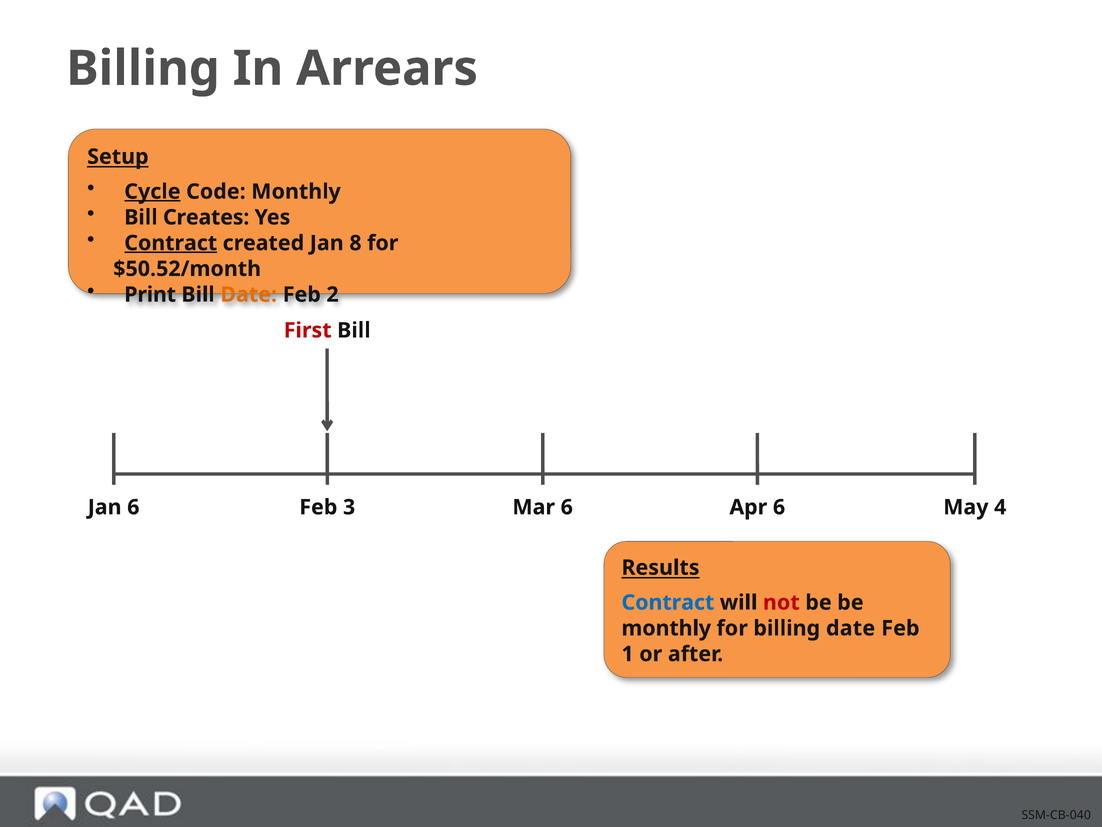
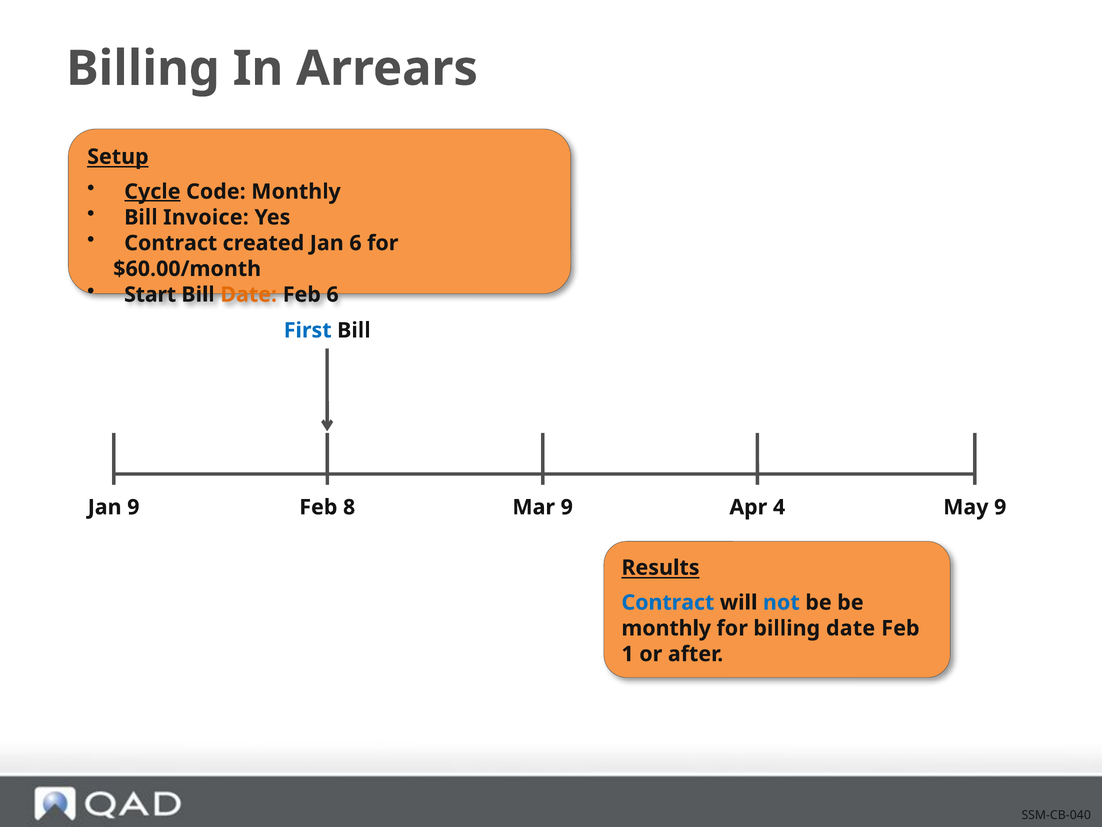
Creates: Creates -> Invoice (206, 217)
Contract underline: present -> none (171, 243)
Jan 8: 8 -> 6 (355, 243)
$50.52/month: $50.52/month -> $60.00/month (187, 269)
Print: Print -> Start (150, 294)
Feb 2: 2 -> 6 (333, 294)
First colour: red -> blue (308, 330)
Jan 6: 6 -> 9 (133, 507)
3: 3 -> 8 (349, 507)
Mar 6: 6 -> 9 (567, 507)
Apr 6: 6 -> 4 (779, 507)
May 4: 4 -> 9 (1000, 507)
not colour: red -> blue (781, 602)
